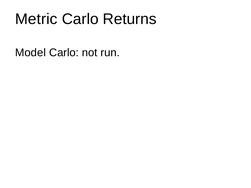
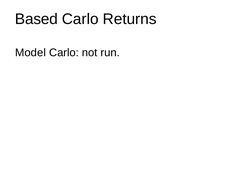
Metric: Metric -> Based (36, 19)
